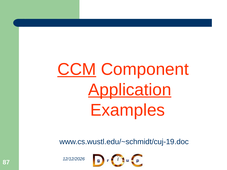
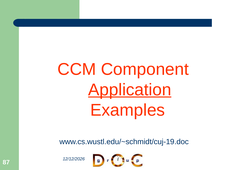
CCM underline: present -> none (77, 69)
